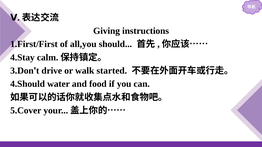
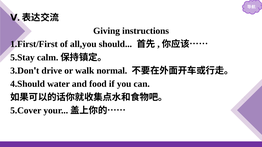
4.Stay: 4.Stay -> 5.Stay (22, 58)
started: started -> normal (112, 71)
